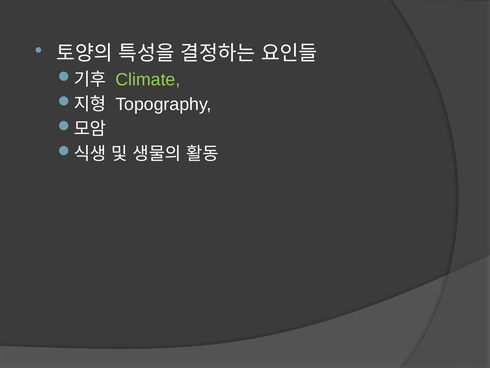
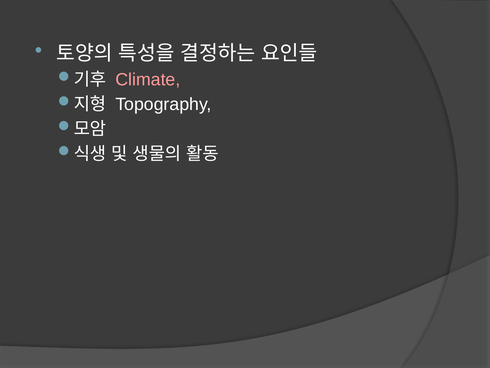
Climate colour: light green -> pink (148, 79)
